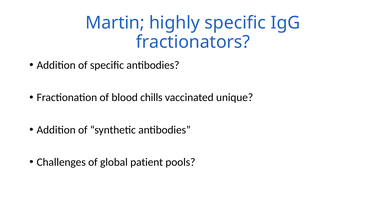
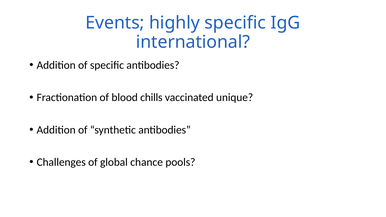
Martin: Martin -> Events (115, 23)
fractionators: fractionators -> international (193, 42)
patient: patient -> chance (147, 162)
